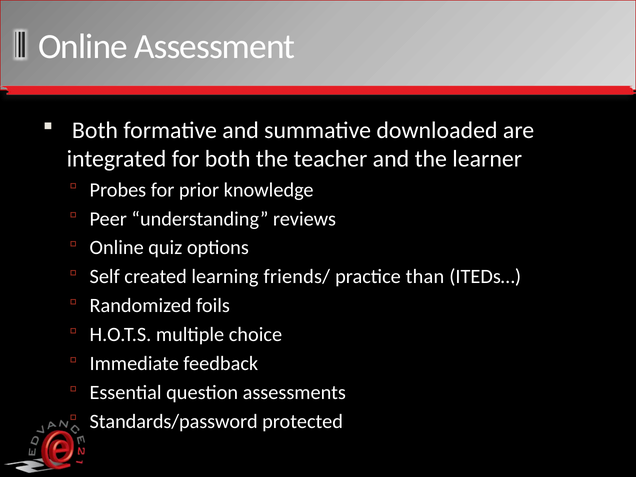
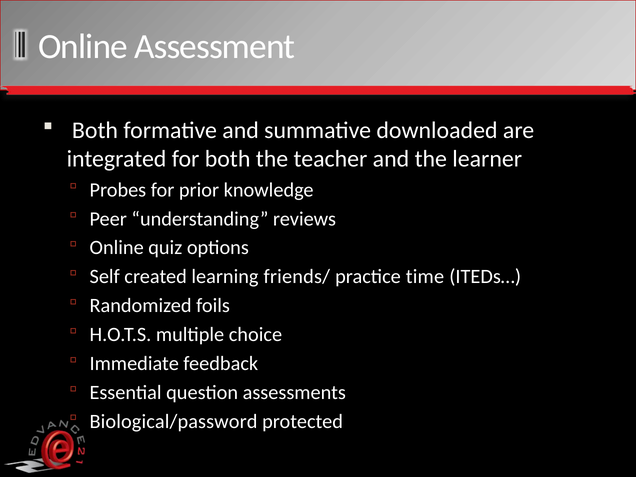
than: than -> time (425, 277)
Standards/password: Standards/password -> Biological/password (174, 421)
